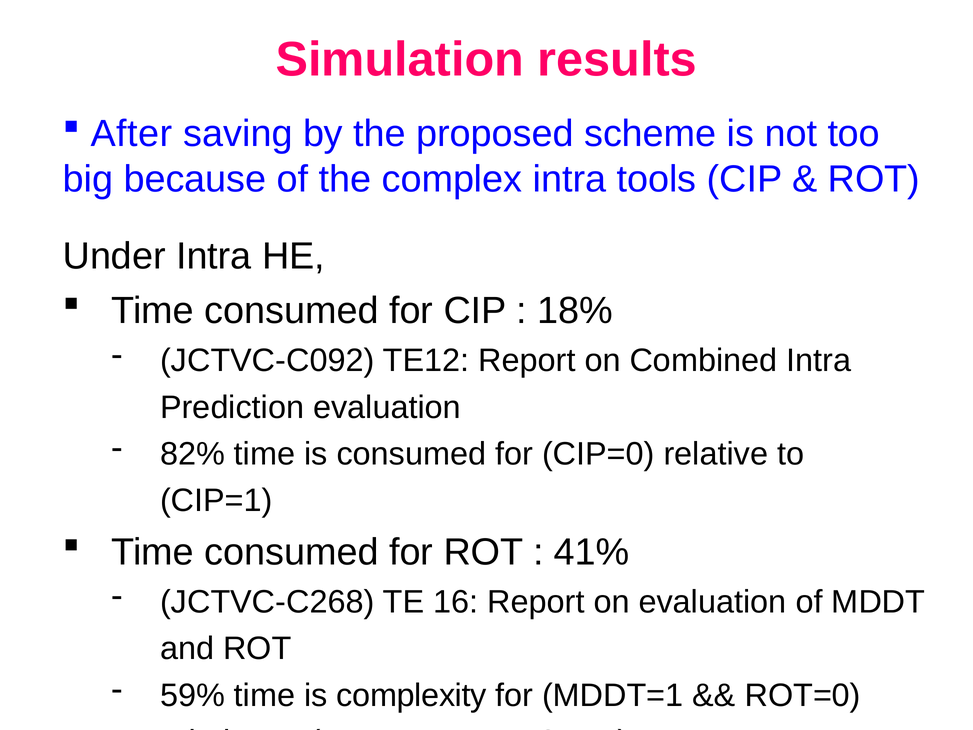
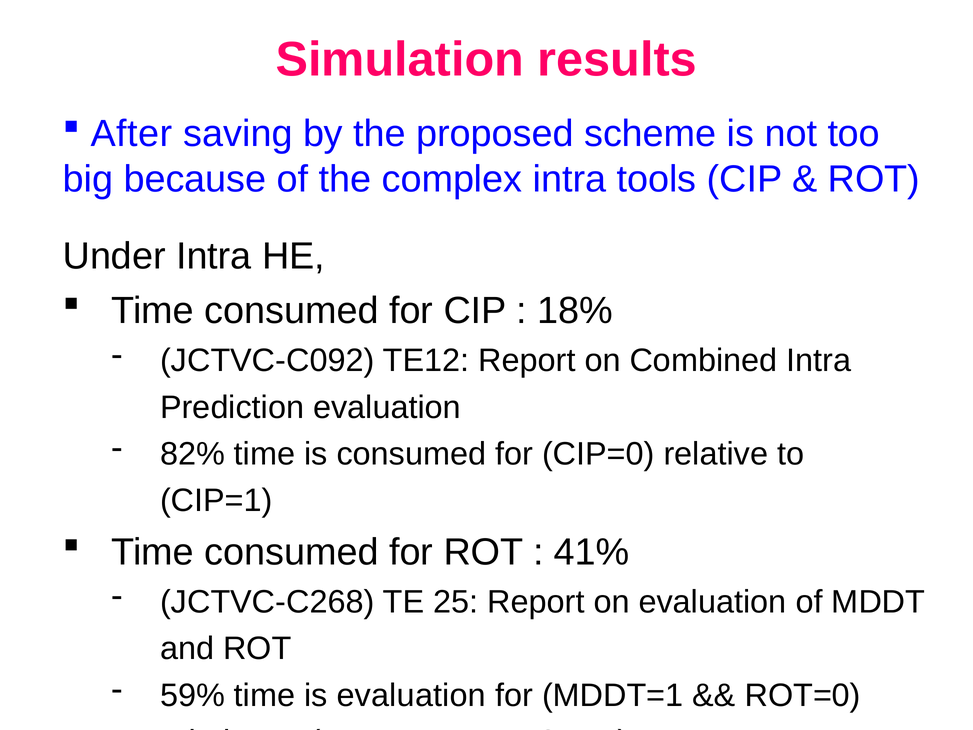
16: 16 -> 25 (456, 602)
is complexity: complexity -> evaluation (411, 695)
